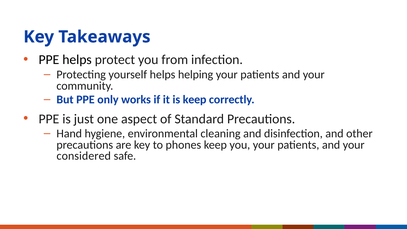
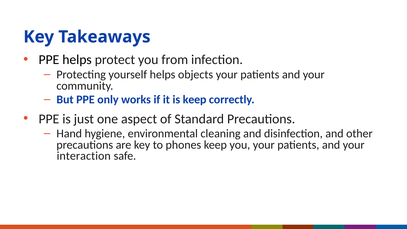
helping: helping -> objects (196, 74)
considered: considered -> interaction (84, 156)
